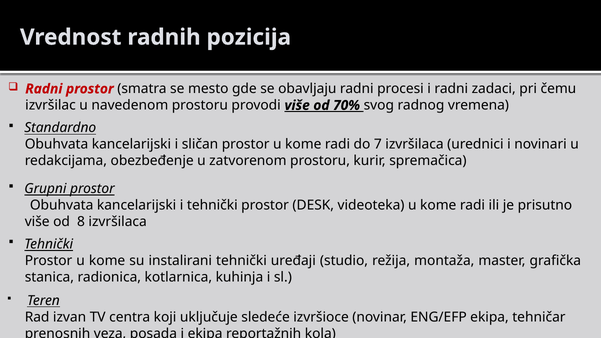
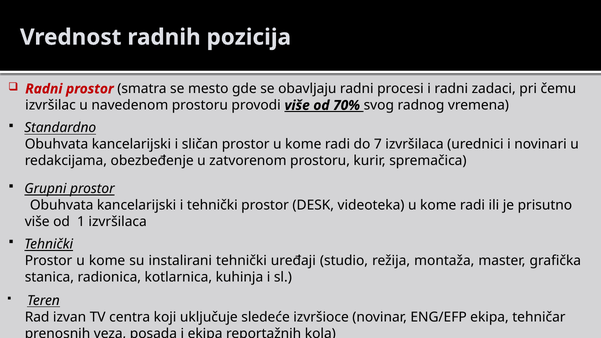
8: 8 -> 1 (81, 222)
